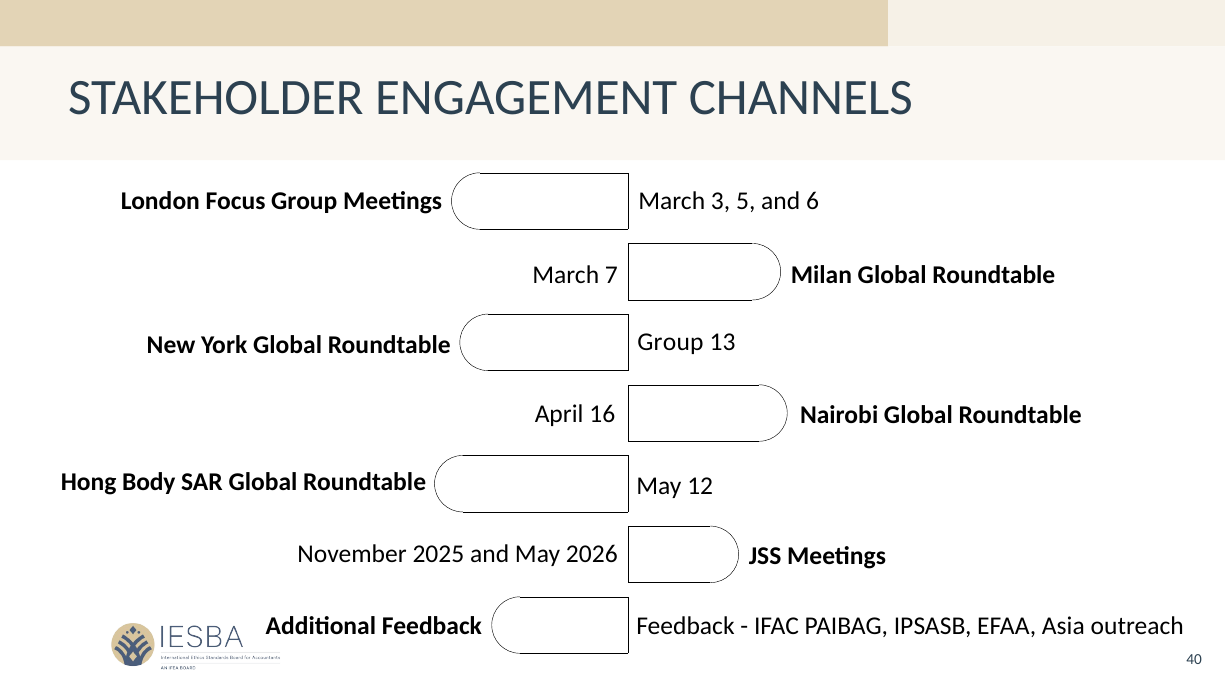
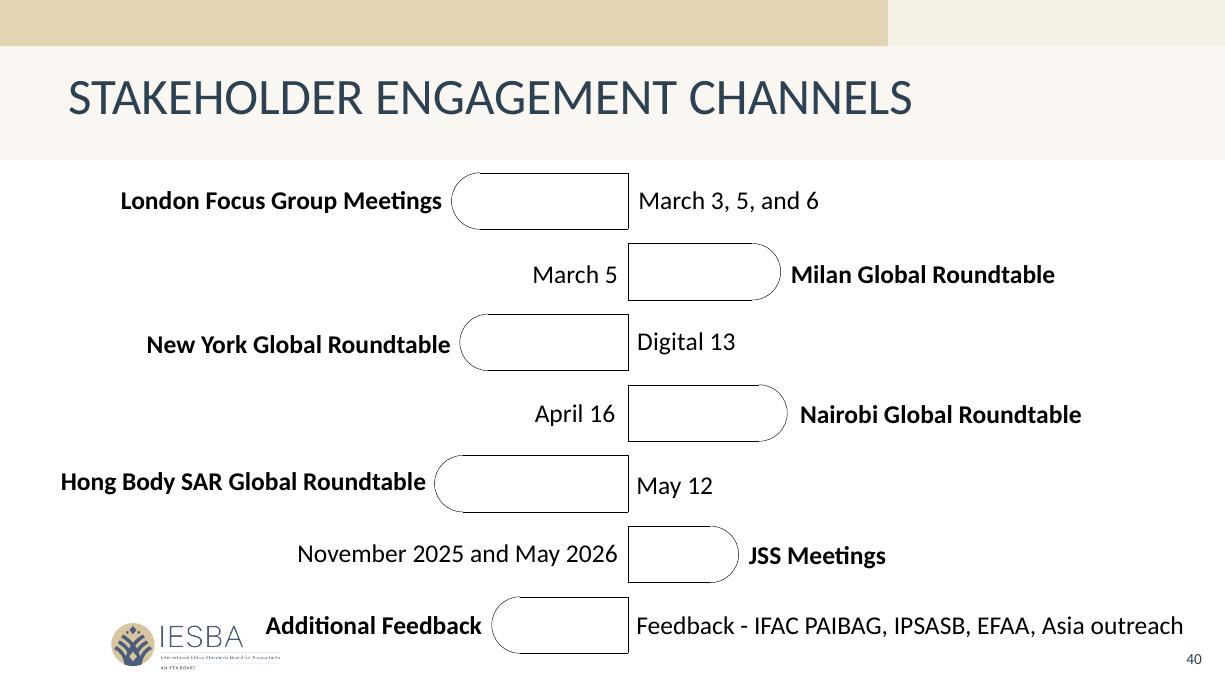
March 7: 7 -> 5 (611, 275)
Roundtable Group: Group -> Digital (671, 342)
